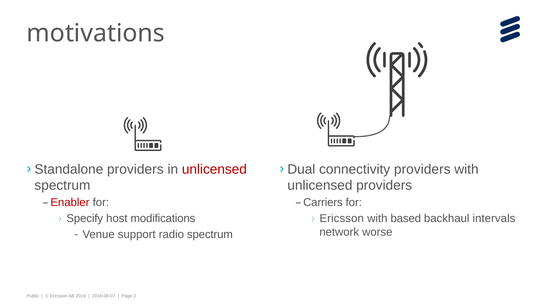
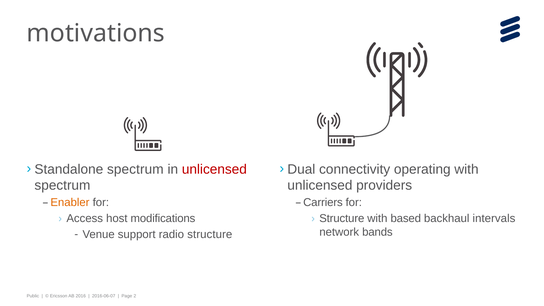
providers: providers -> spectrum (135, 169)
connectivity providers: providers -> operating (422, 169)
Enabler colour: red -> orange (70, 203)
Specify: Specify -> Access (85, 218)
Ericsson: Ericsson -> Structure (342, 218)
worse: worse -> bands (377, 232)
radio spectrum: spectrum -> structure (210, 234)
